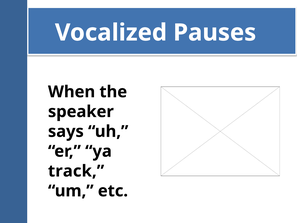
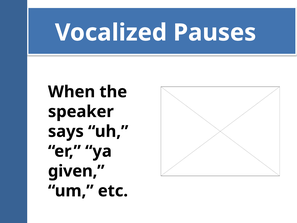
track: track -> given (76, 171)
